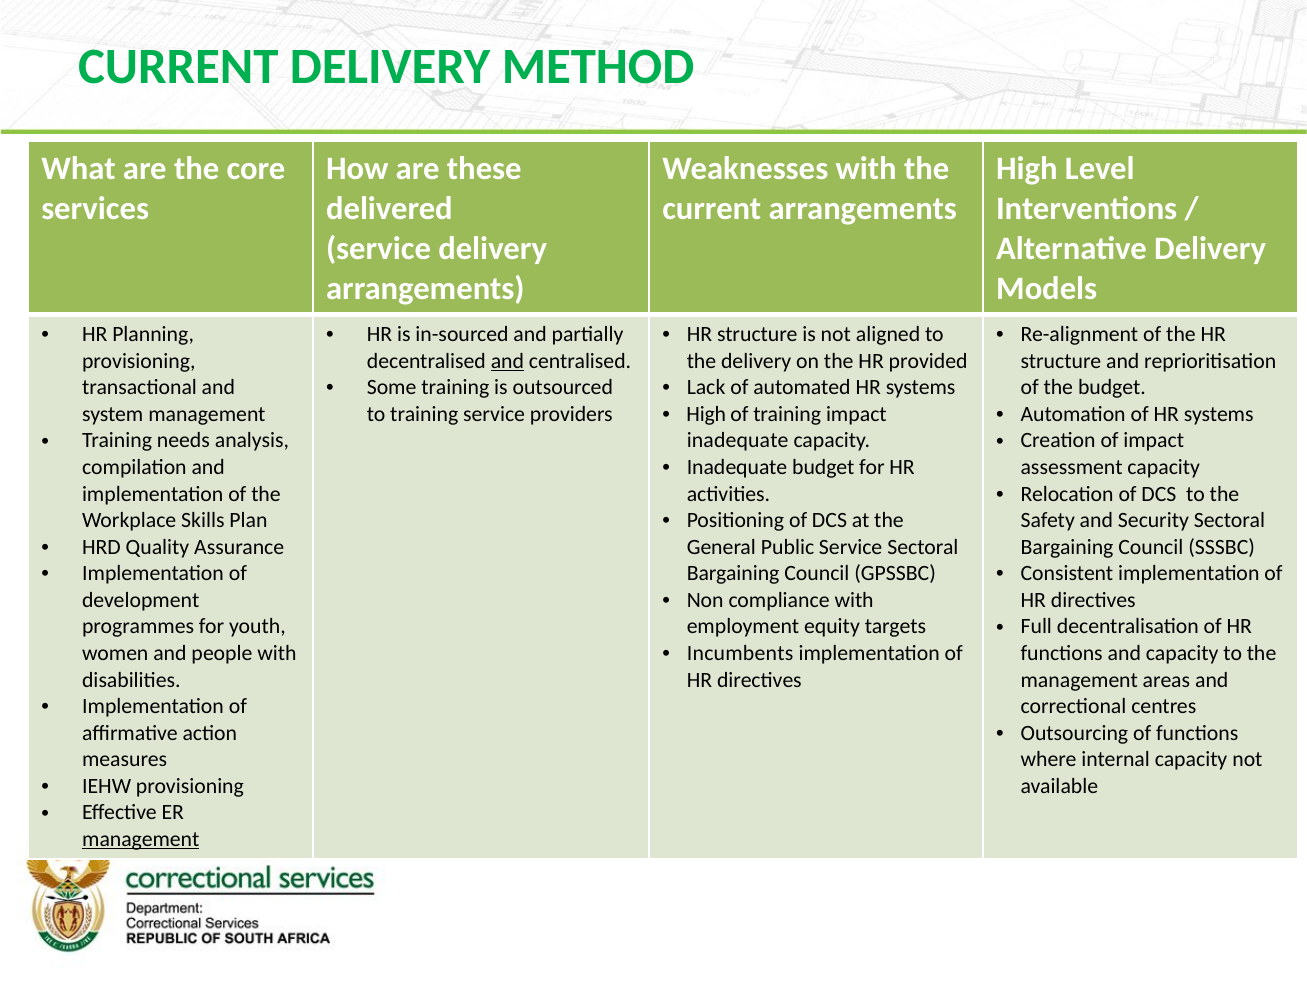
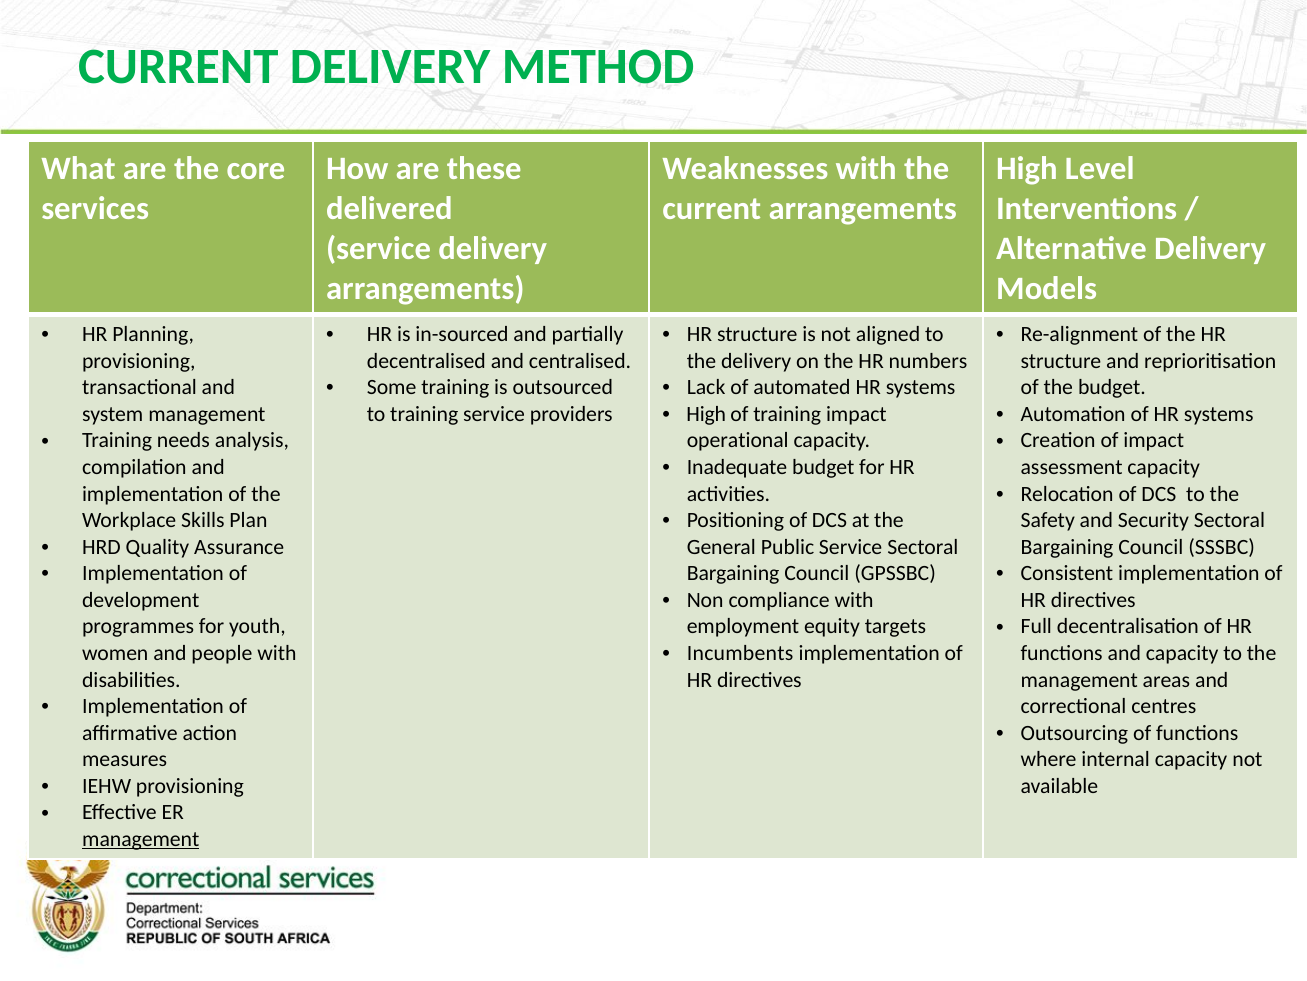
and underline: present -> none (507, 361)
provided: provided -> numbers (928, 361)
inadequate: inadequate -> operational (738, 440)
